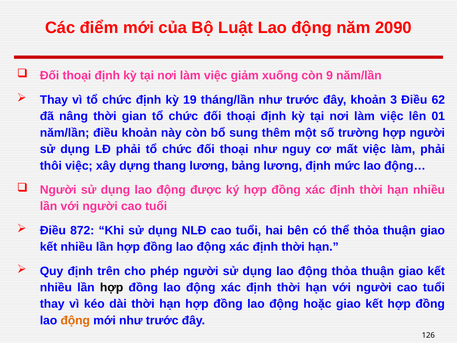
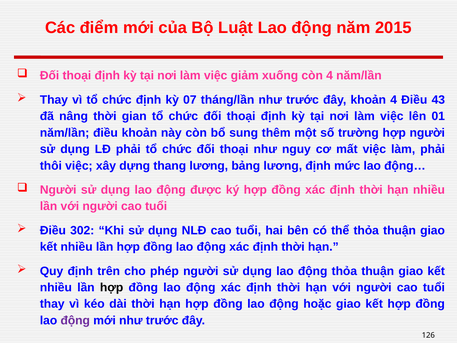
2090: 2090 -> 2015 (393, 28)
còn 9: 9 -> 4 (330, 76)
19: 19 -> 07 (190, 100)
khoản 3: 3 -> 4 (394, 100)
62: 62 -> 43 (438, 100)
872: 872 -> 302 (82, 230)
động colour: orange -> purple (75, 320)
